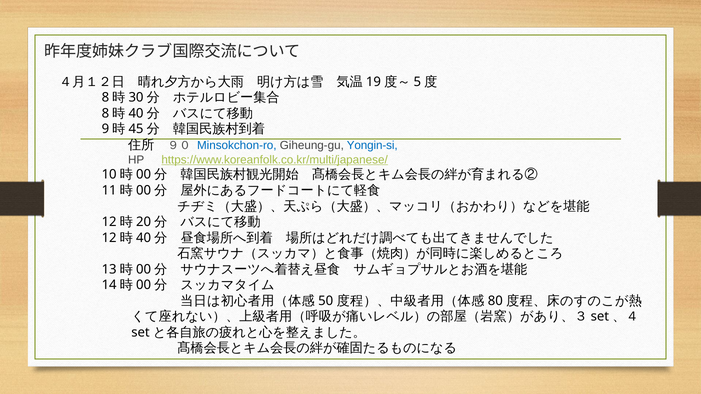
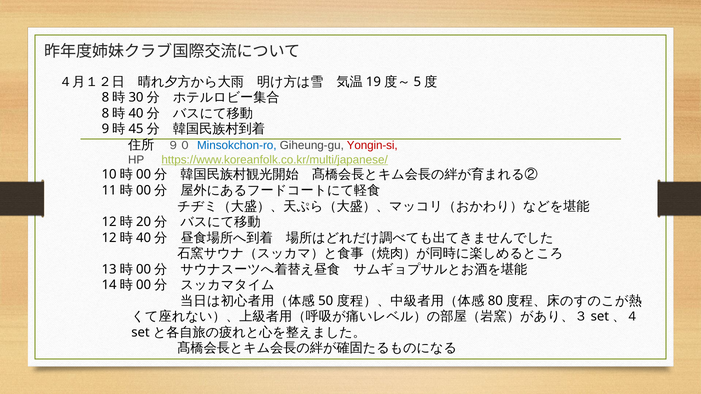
Yongin-si colour: blue -> red (372, 145)
